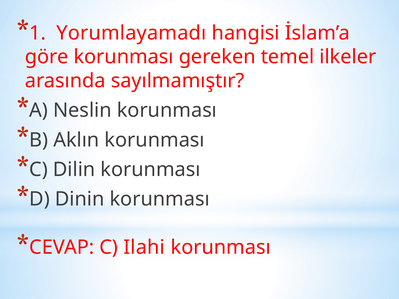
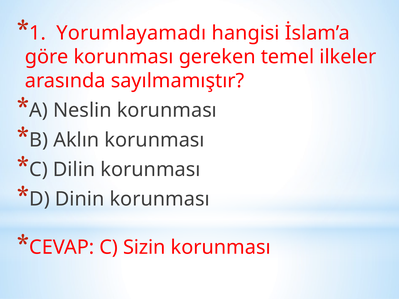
Ilahi: Ilahi -> Sizin (144, 248)
